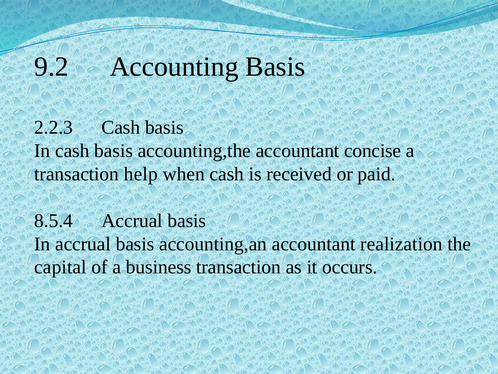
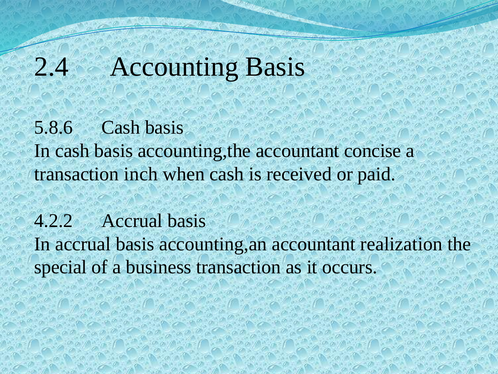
9.2: 9.2 -> 2.4 (52, 67)
2.2.3: 2.2.3 -> 5.8.6 (54, 127)
help: help -> inch (141, 174)
8.5.4: 8.5.4 -> 4.2.2 (54, 220)
capital: capital -> special (61, 267)
